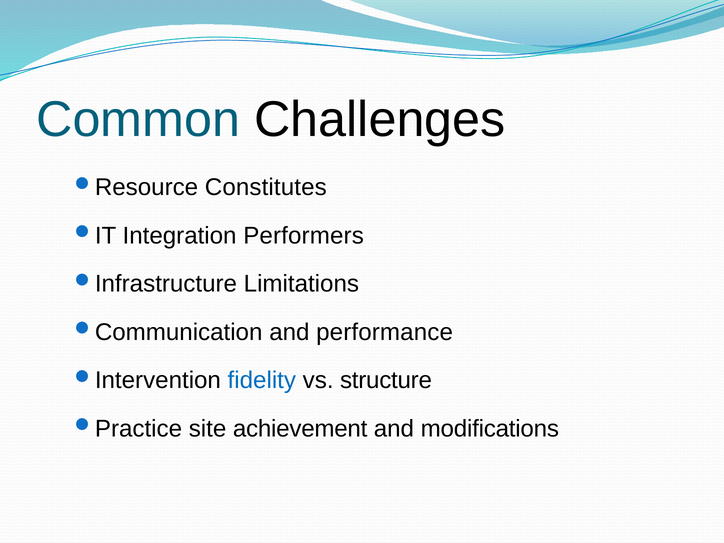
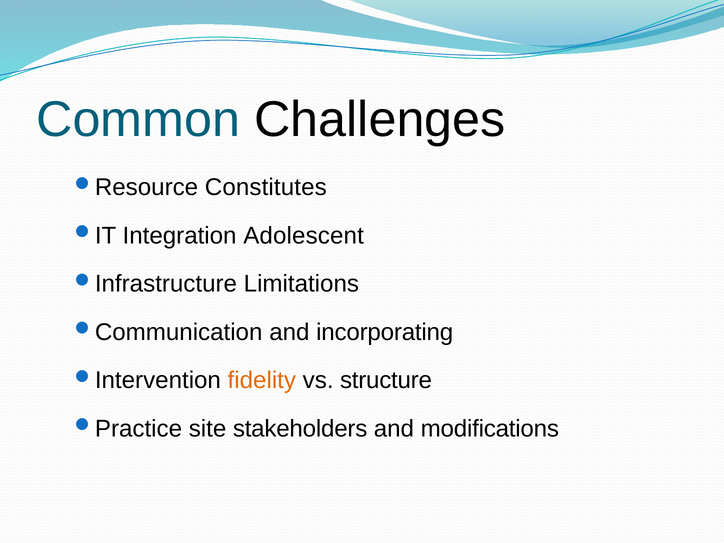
Performers: Performers -> Adolescent (304, 236)
performance: performance -> incorporating (385, 332)
fidelity colour: blue -> orange (262, 380)
achievement: achievement -> stakeholders (300, 429)
